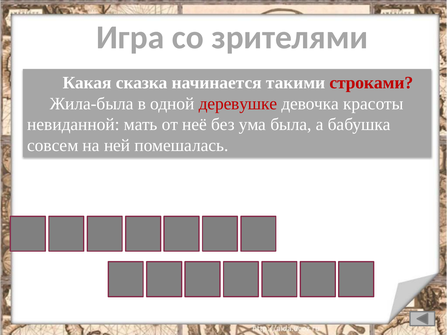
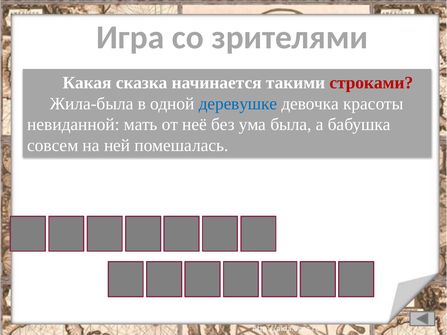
деревушке colour: red -> blue (238, 104)
